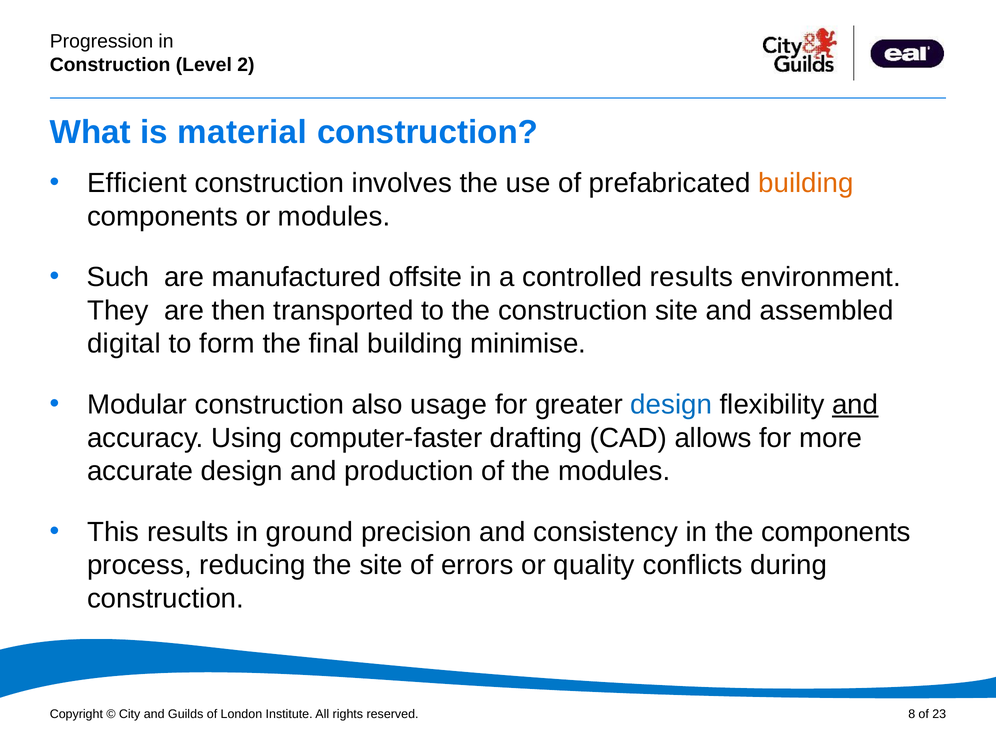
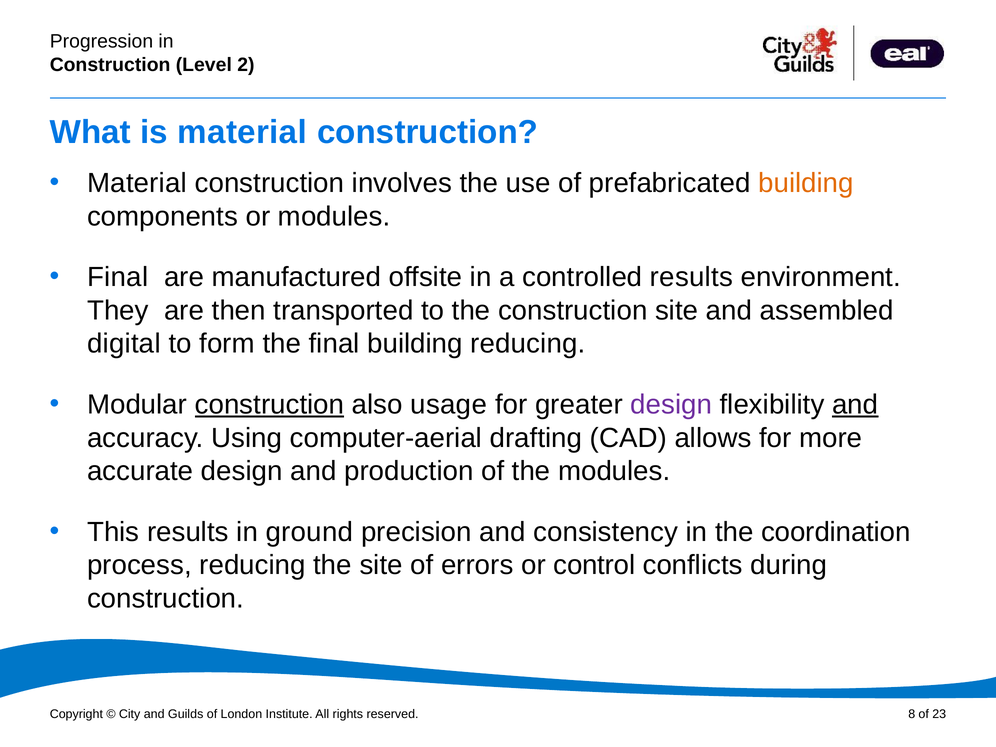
Efficient: Efficient -> Material (137, 183)
Such: Such -> Final (118, 277)
building minimise: minimise -> reducing (528, 344)
construction underline: none -> present (270, 405)
design colour: blue -> purple (671, 405)
computer-faster: computer-faster -> computer-aerial (386, 438)
the components: components -> coordination (836, 532)
quality: quality -> control (594, 565)
